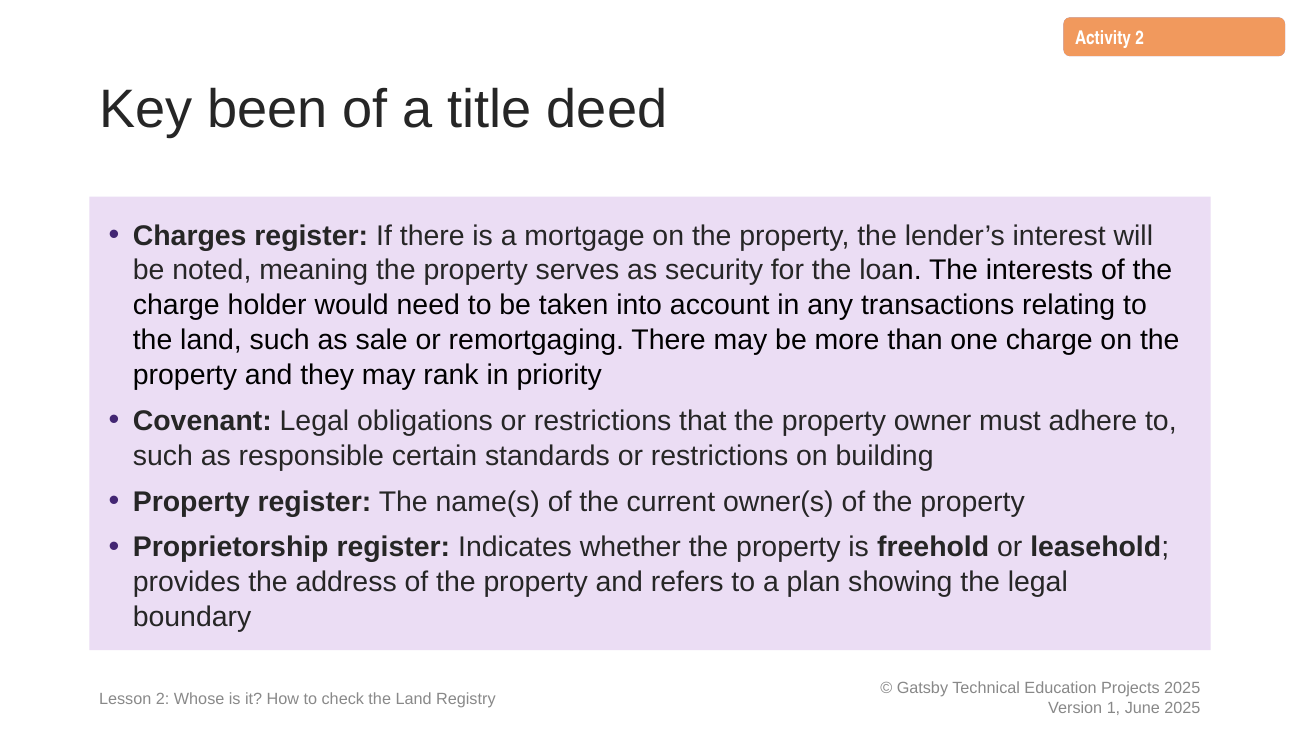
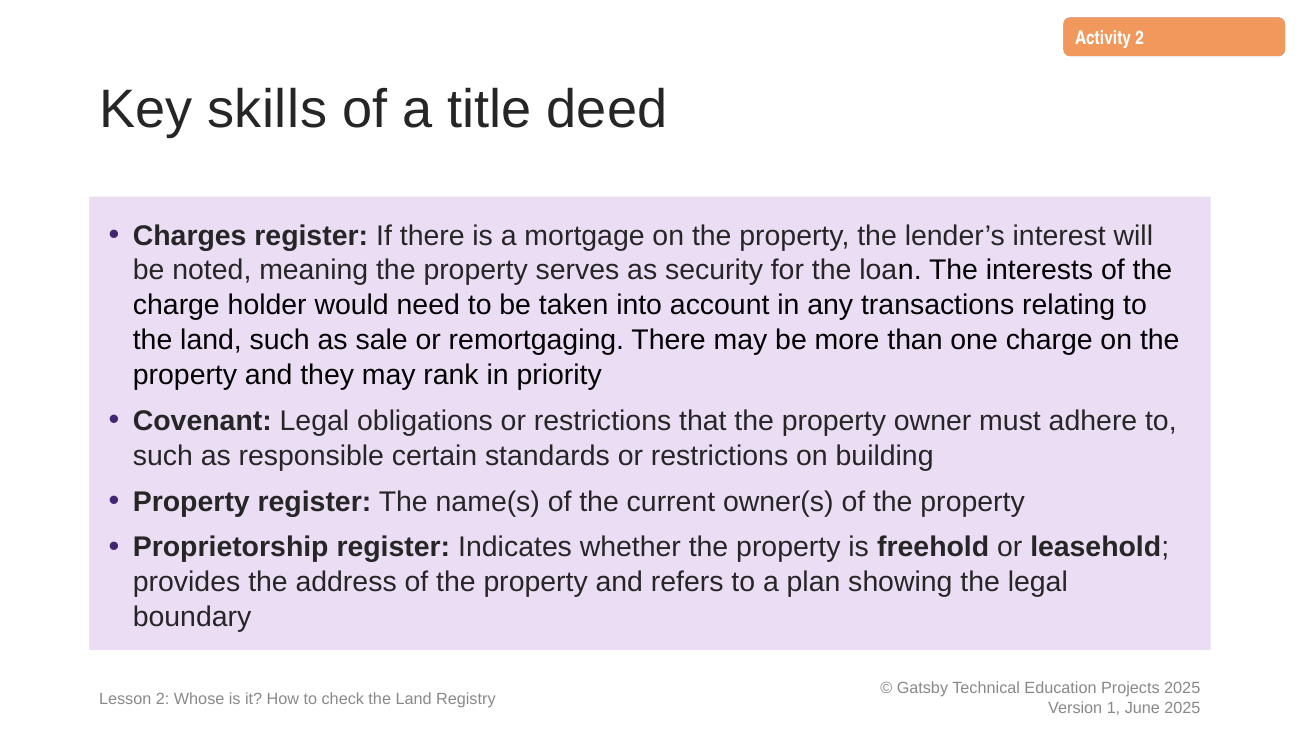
been: been -> skills (267, 109)
